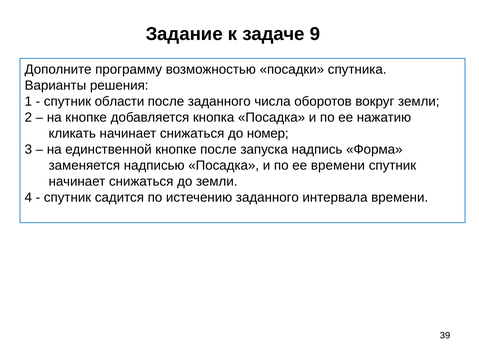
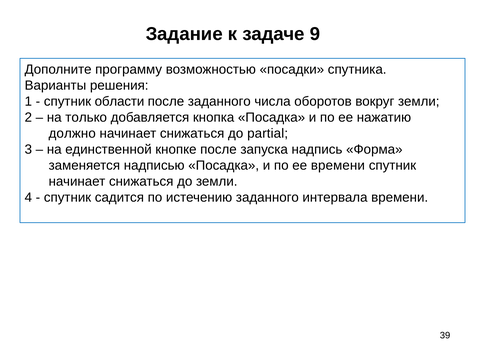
на кнопке: кнопке -> только (86, 118)
кликать: кликать -> должно (72, 134)
номер: номер -> partial (268, 134)
